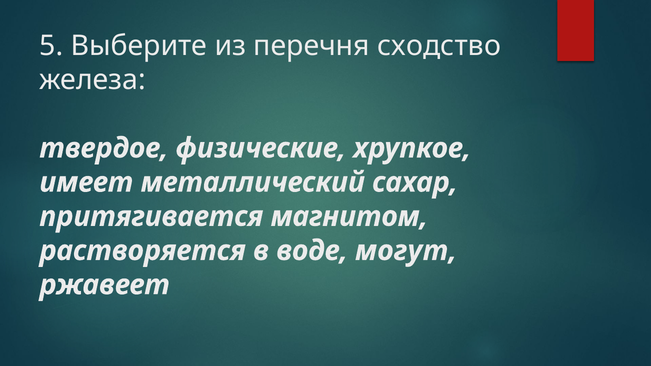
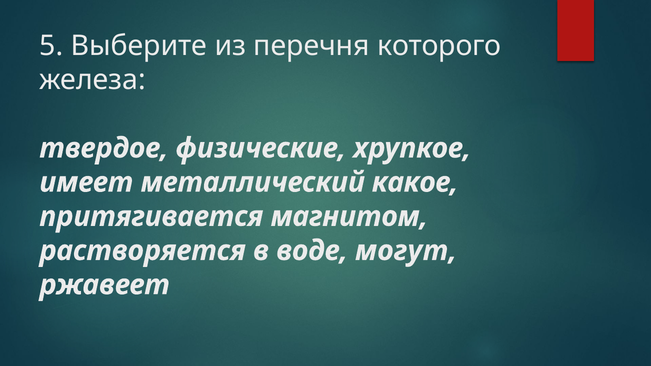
сходство: сходство -> которого (439, 46)
сахар: сахар -> какое (415, 182)
